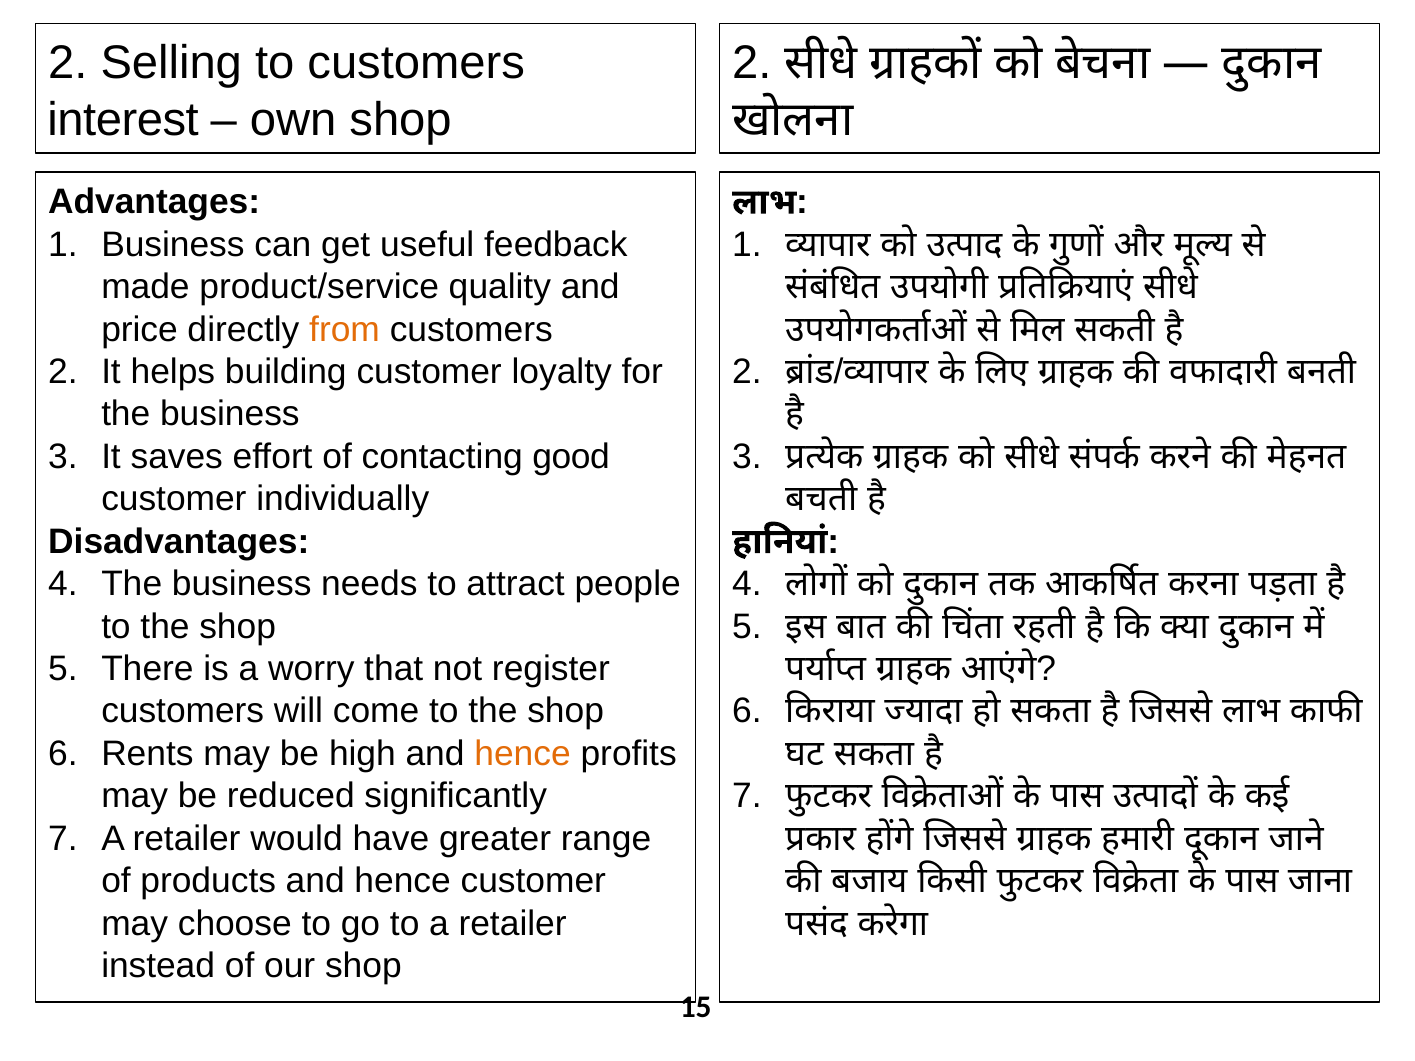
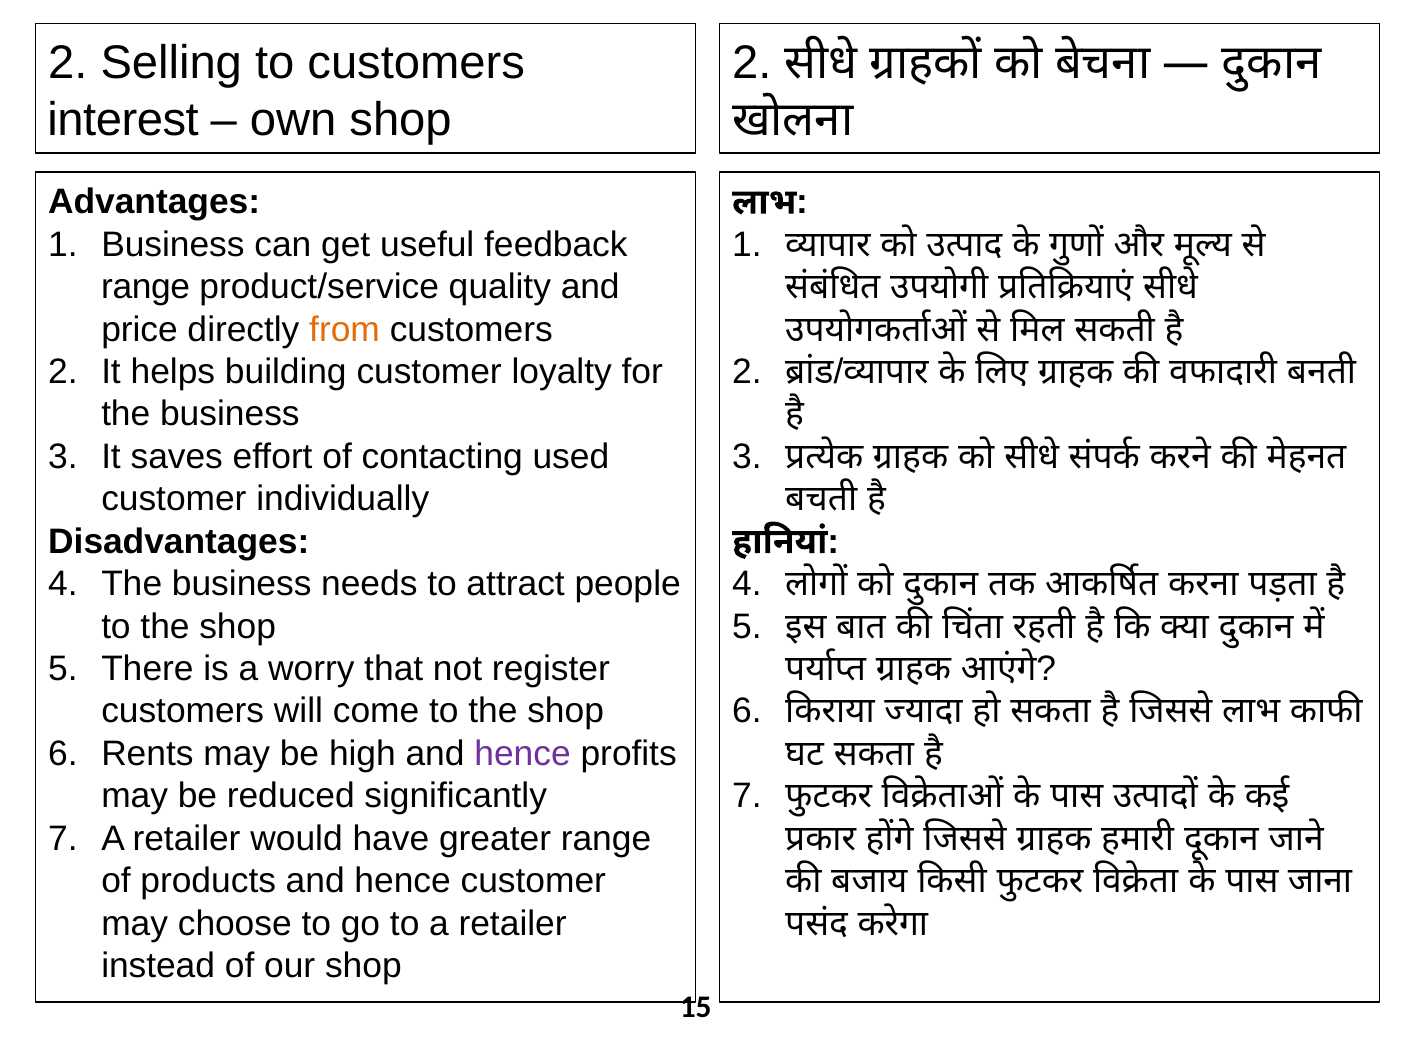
made: made -> range (146, 287)
good: good -> used (571, 457)
hence colour: orange -> purple (523, 754)
